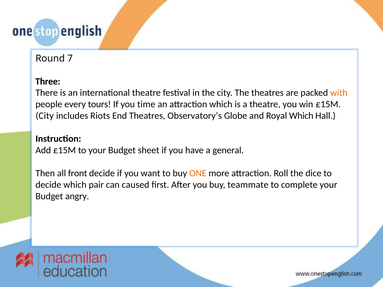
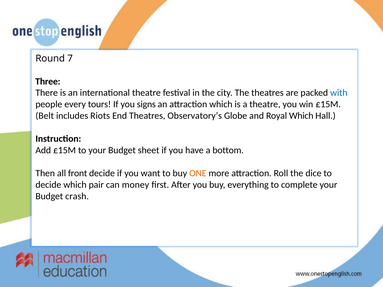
with colour: orange -> blue (339, 93)
time: time -> signs (146, 104)
City: City -> Belt (45, 116)
general: general -> bottom (228, 150)
caused: caused -> money (136, 185)
teammate: teammate -> everything (248, 185)
angry: angry -> crash (77, 196)
